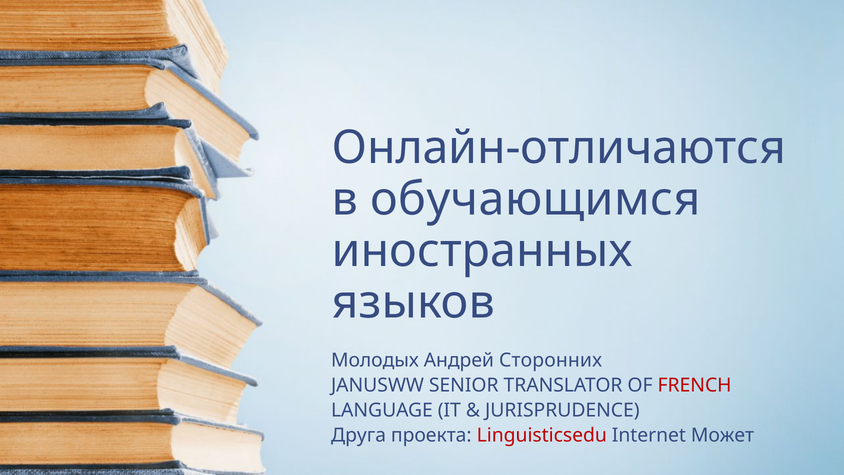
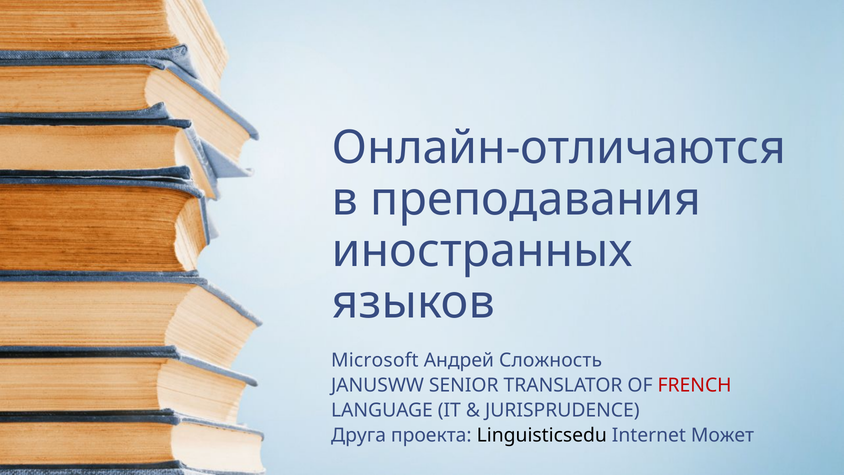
обучающимся: обучающимся -> преподавания (536, 199)
Молодых: Молодых -> Microsoft (375, 360)
Сторонних: Сторонних -> Сложность (551, 360)
Linguisticsedu colour: red -> black (542, 435)
